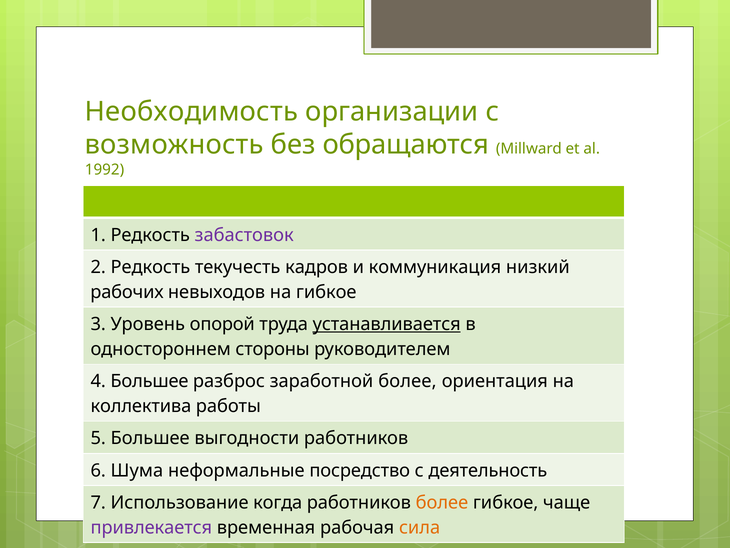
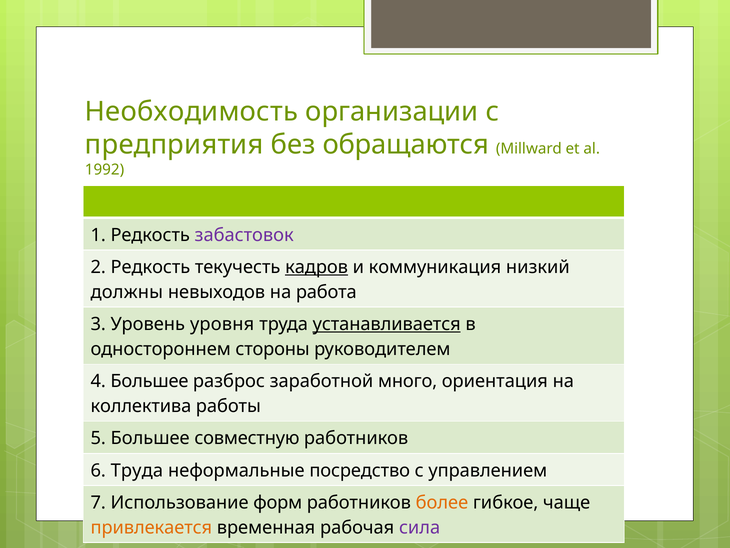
возможность: возможность -> предприятия (174, 145)
кадров underline: none -> present (317, 267)
рабочих: рабочих -> должны (127, 292)
на гибкое: гибкое -> работа (326, 292)
опорой: опорой -> уровня (222, 324)
заработной более: более -> много (408, 381)
выгодности: выгодности -> совместную (247, 438)
6 Шума: Шума -> Труда (137, 470)
деятельность: деятельность -> управлением (488, 470)
когда: когда -> форм (278, 502)
привлекается colour: purple -> orange (151, 527)
сила colour: orange -> purple (420, 527)
